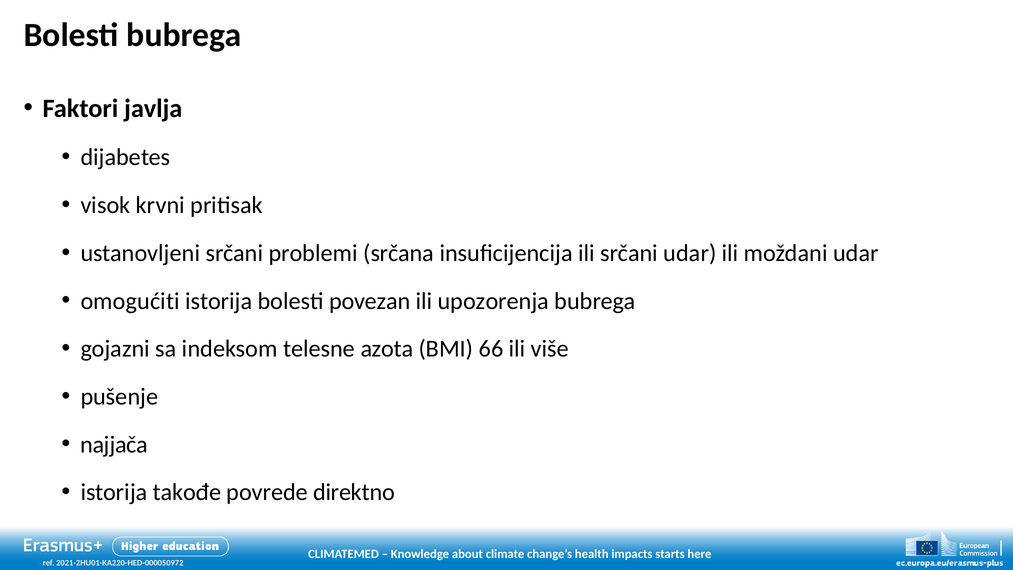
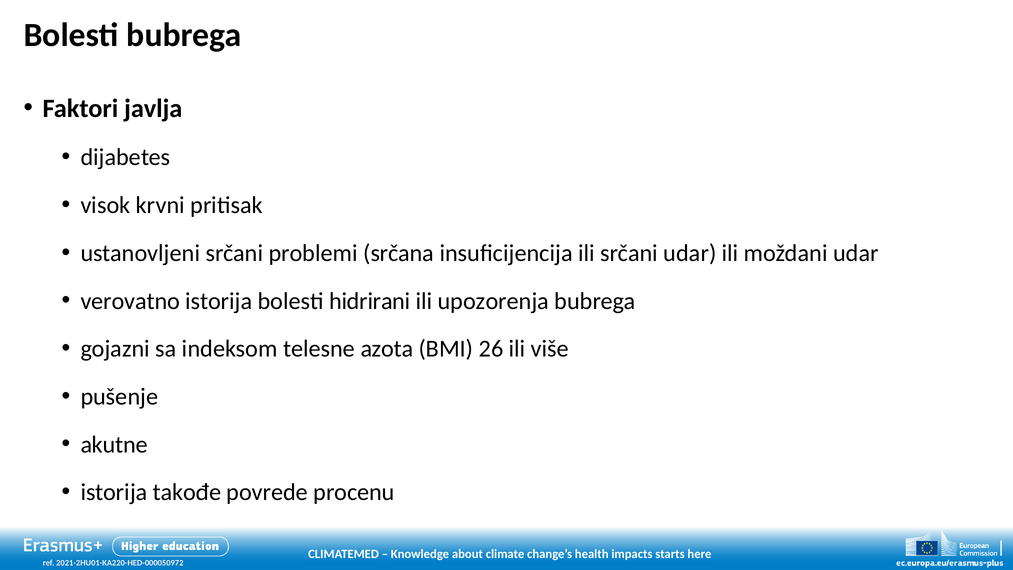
omogućiti: omogućiti -> verovatno (130, 301)
povezan: povezan -> hidrirani (370, 301)
66: 66 -> 26 (491, 349)
najjača: najjača -> akutne (114, 444)
direktno: direktno -> procenu (354, 492)
